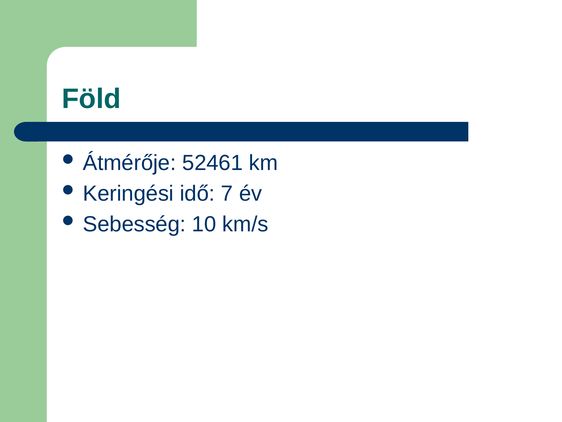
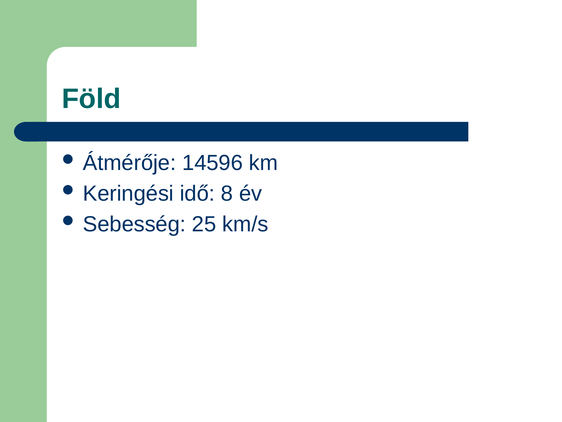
52461: 52461 -> 14596 (213, 163)
7: 7 -> 8 (227, 193)
10: 10 -> 25 (204, 224)
